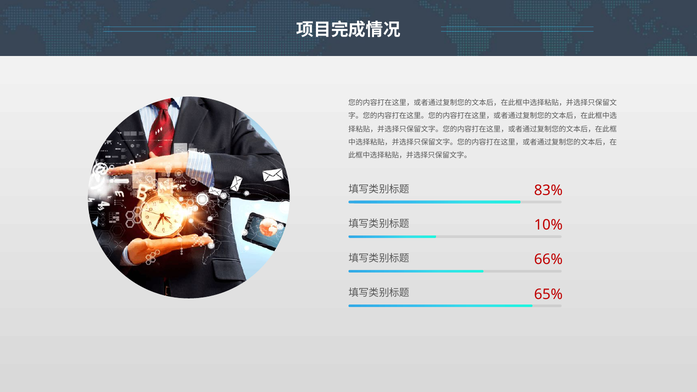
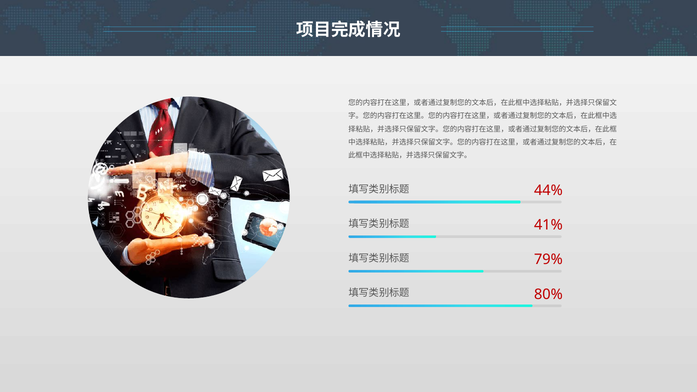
83%: 83% -> 44% (548, 190)
10%: 10% -> 41% (548, 225)
66%: 66% -> 79% (548, 260)
65%: 65% -> 80% (548, 294)
